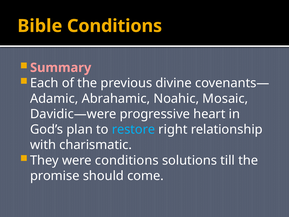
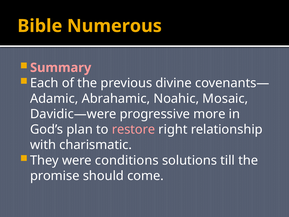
Bible Conditions: Conditions -> Numerous (114, 26)
heart: heart -> more (209, 114)
restore colour: light blue -> pink (134, 129)
